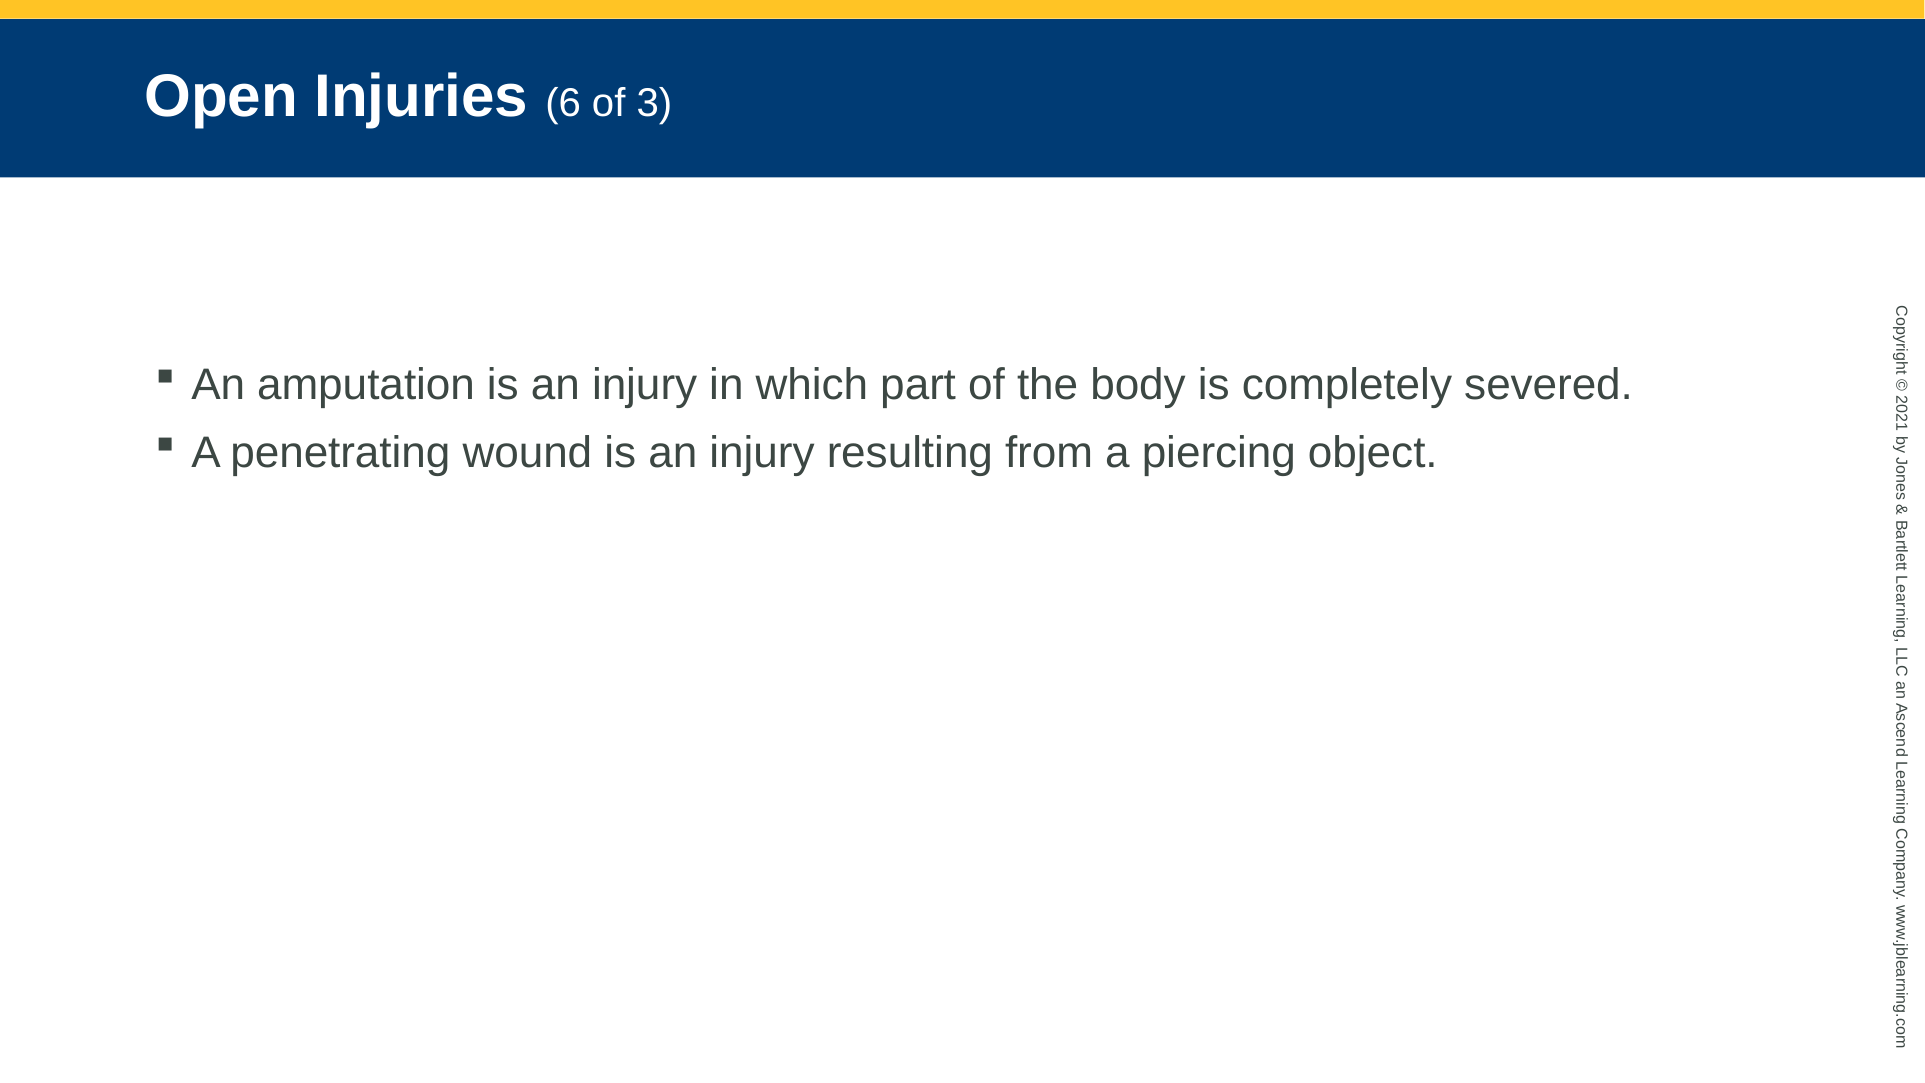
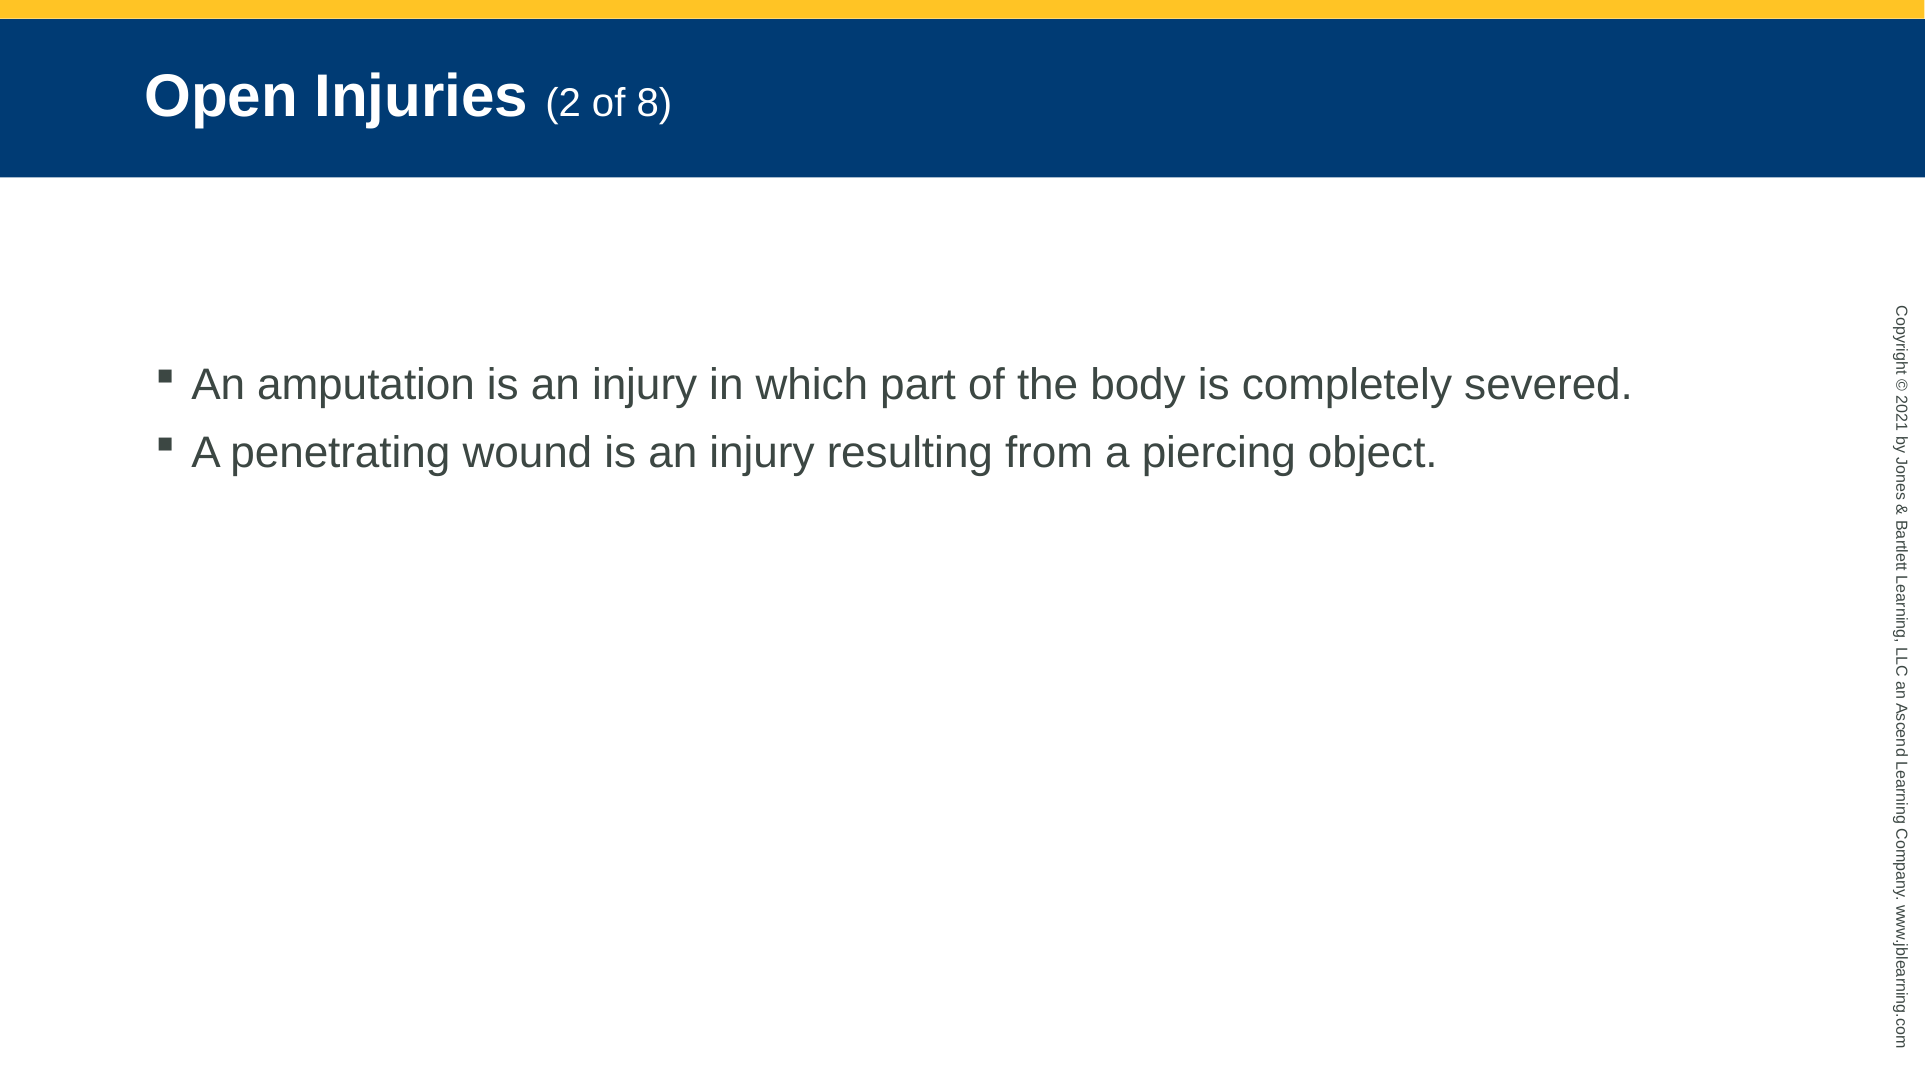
Injuries 6: 6 -> 2 (563, 103)
3: 3 -> 8 (654, 103)
